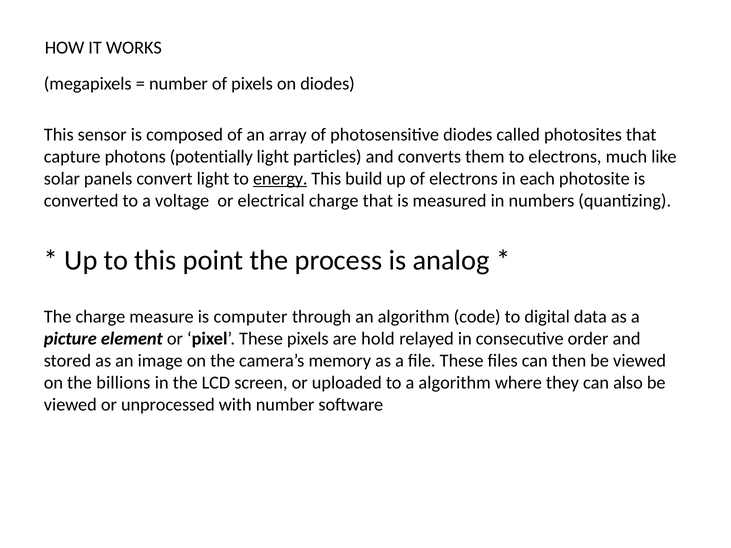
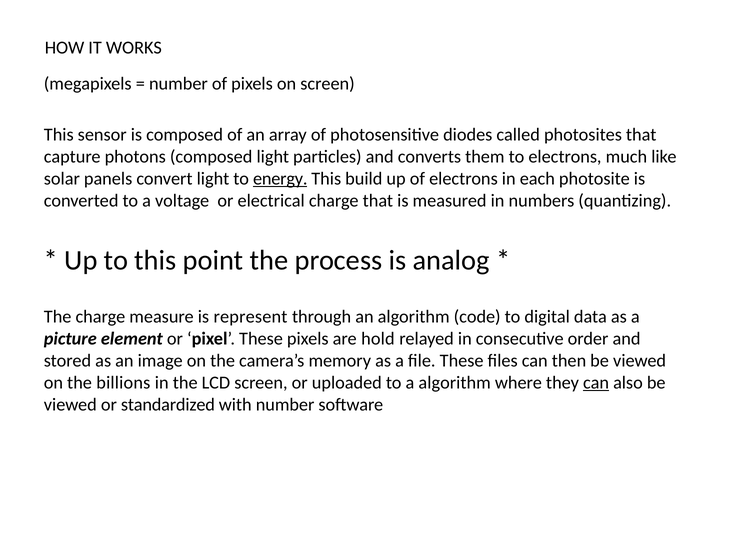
on diodes: diodes -> screen (328, 84)
photons potentially: potentially -> composed (211, 157)
computer: computer -> represent (250, 317)
can underline: none -> present (596, 383)
unprocessed: unprocessed -> standardized (168, 405)
